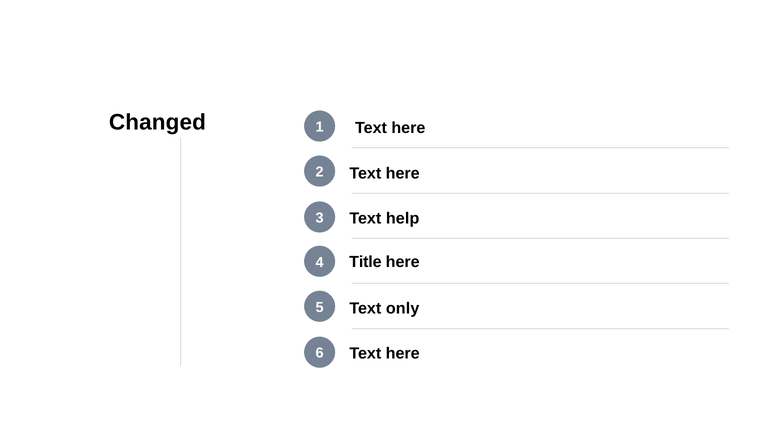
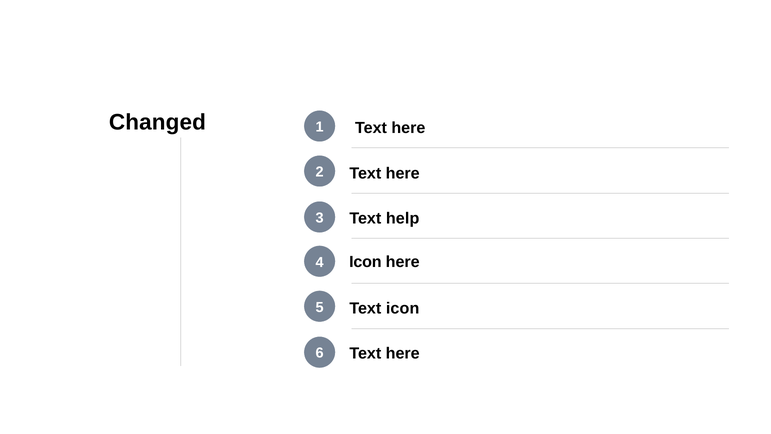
Title: Title -> Icon (365, 262)
Text only: only -> icon (403, 308)
